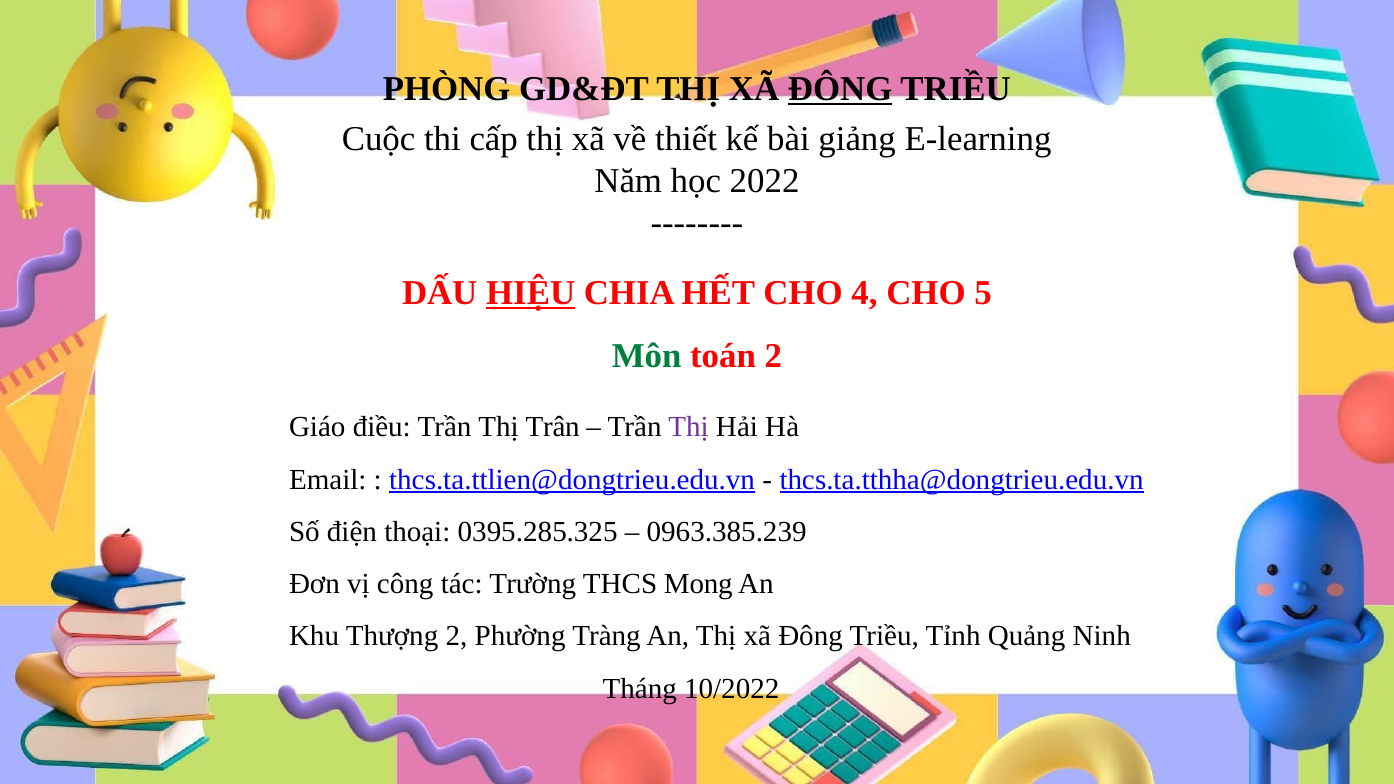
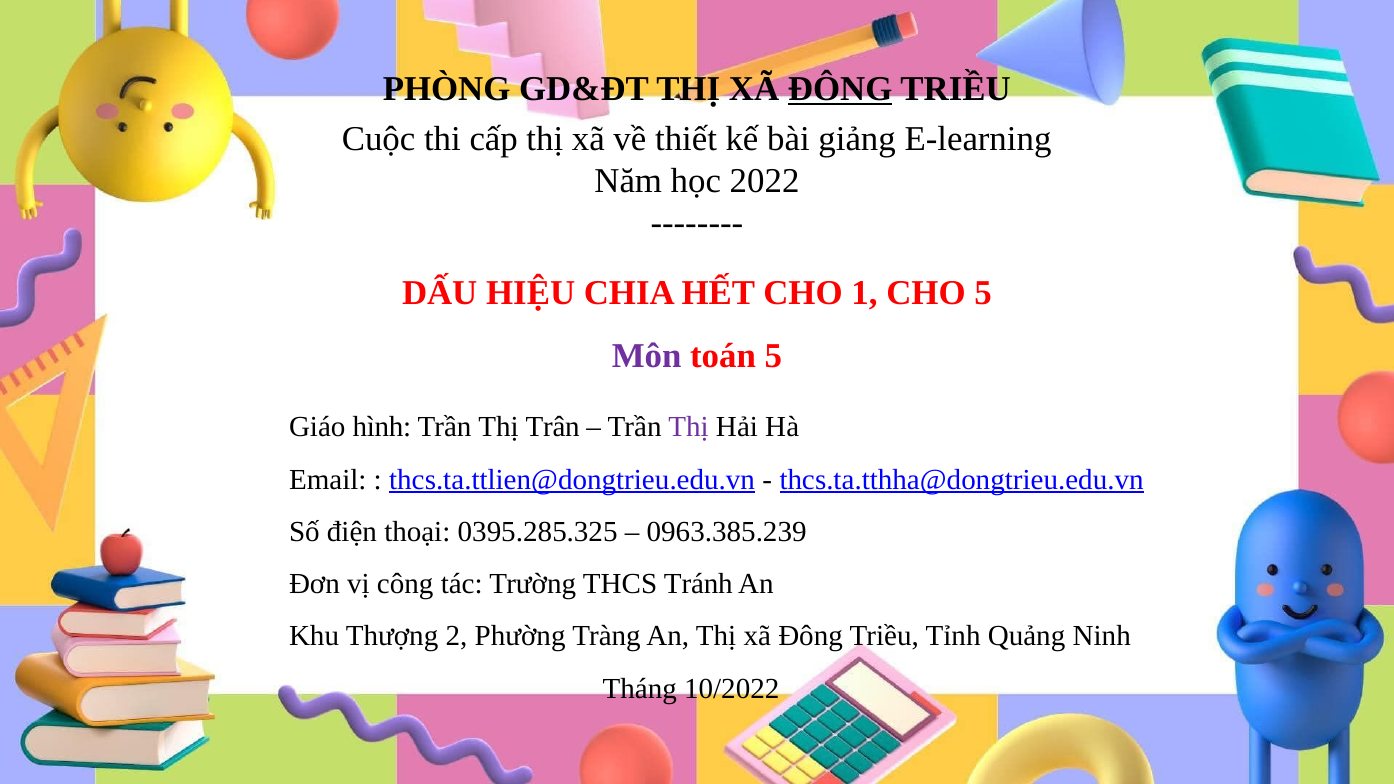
HIỆU underline: present -> none (531, 293)
4: 4 -> 1 (865, 293)
Môn colour: green -> purple (647, 356)
toán 2: 2 -> 5 (773, 356)
điều: điều -> hình (382, 427)
Mong: Mong -> Tránh (698, 584)
